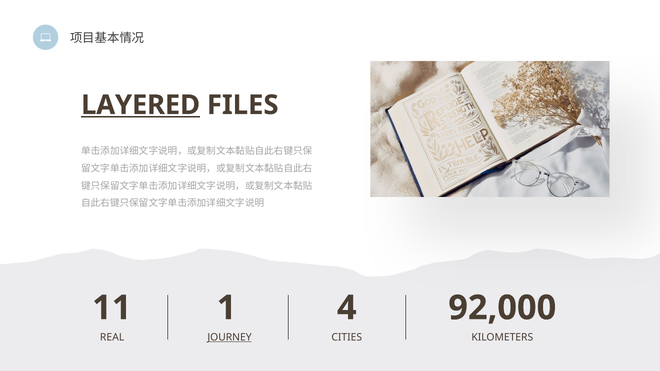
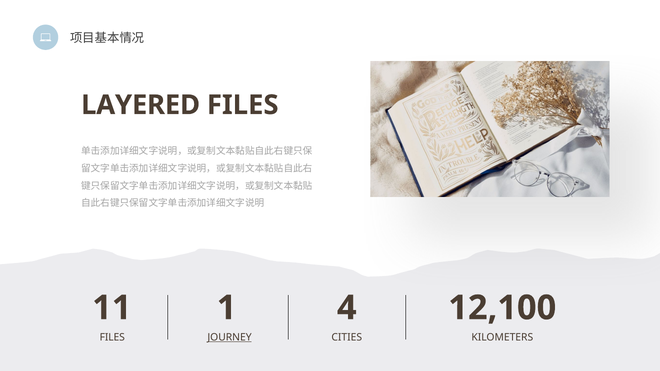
LAYERED underline: present -> none (141, 105)
92,000: 92,000 -> 12,100 (502, 308)
REAL: REAL -> FILES (112, 337)
